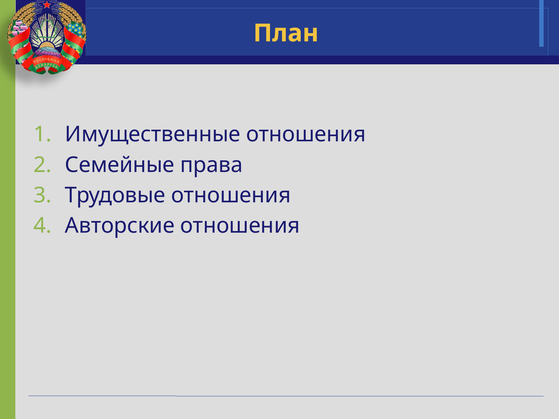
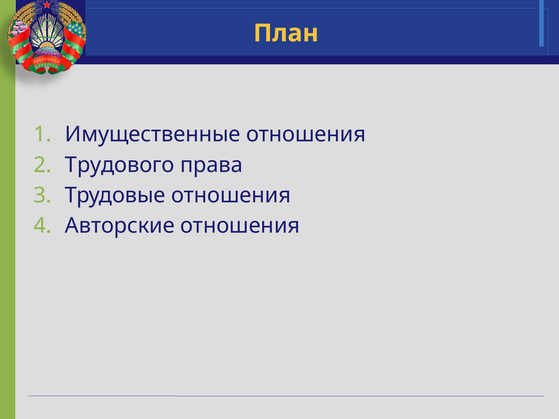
Семейные: Семейные -> Трудового (120, 165)
